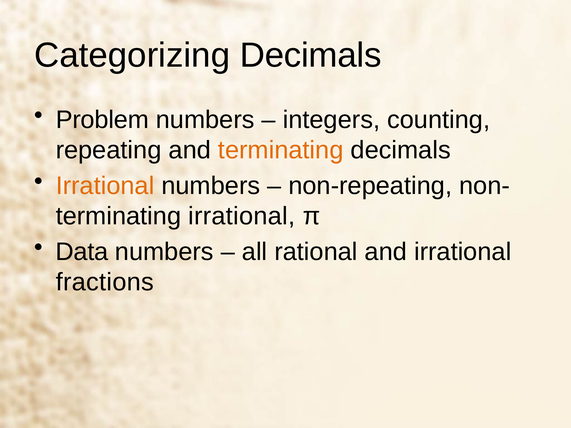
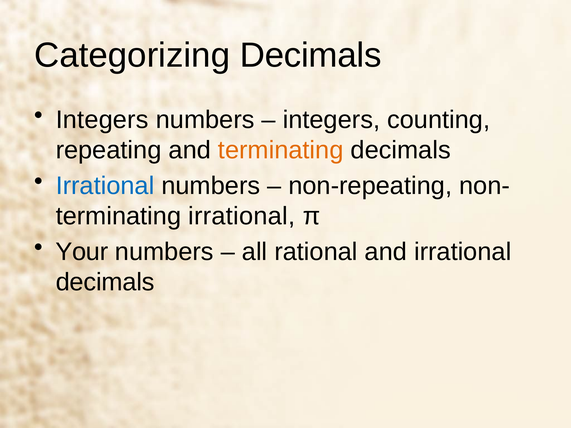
Problem: Problem -> Integers (102, 120)
Irrational colour: orange -> blue (105, 186)
Data: Data -> Your (82, 252)
fractions: fractions -> decimals (105, 282)
